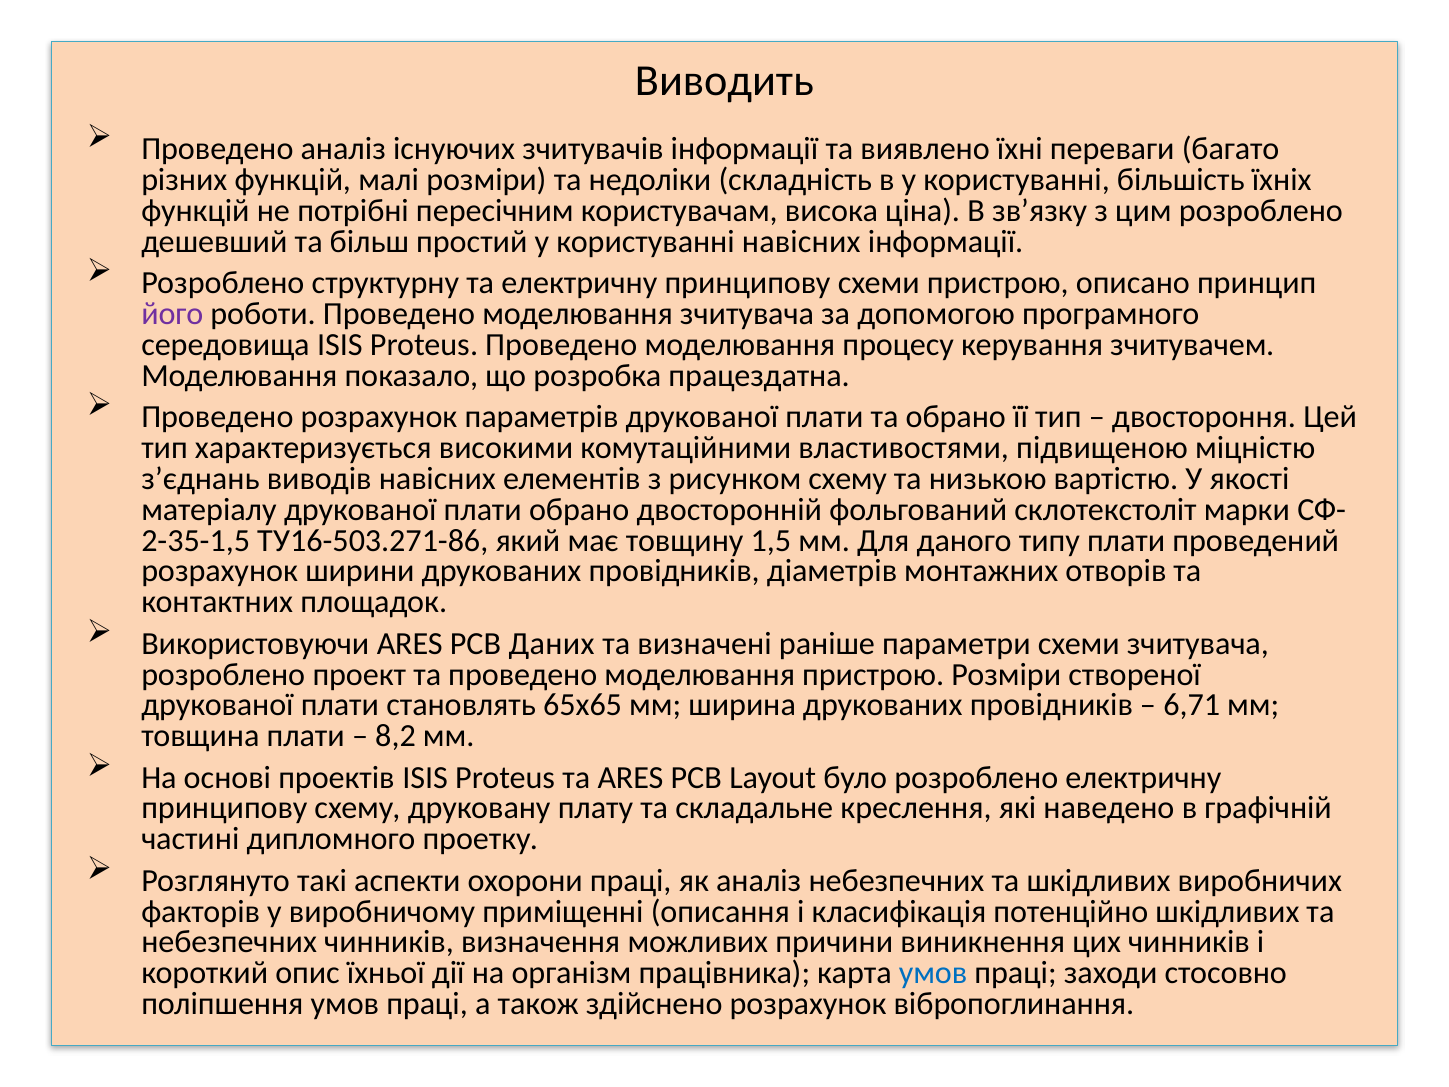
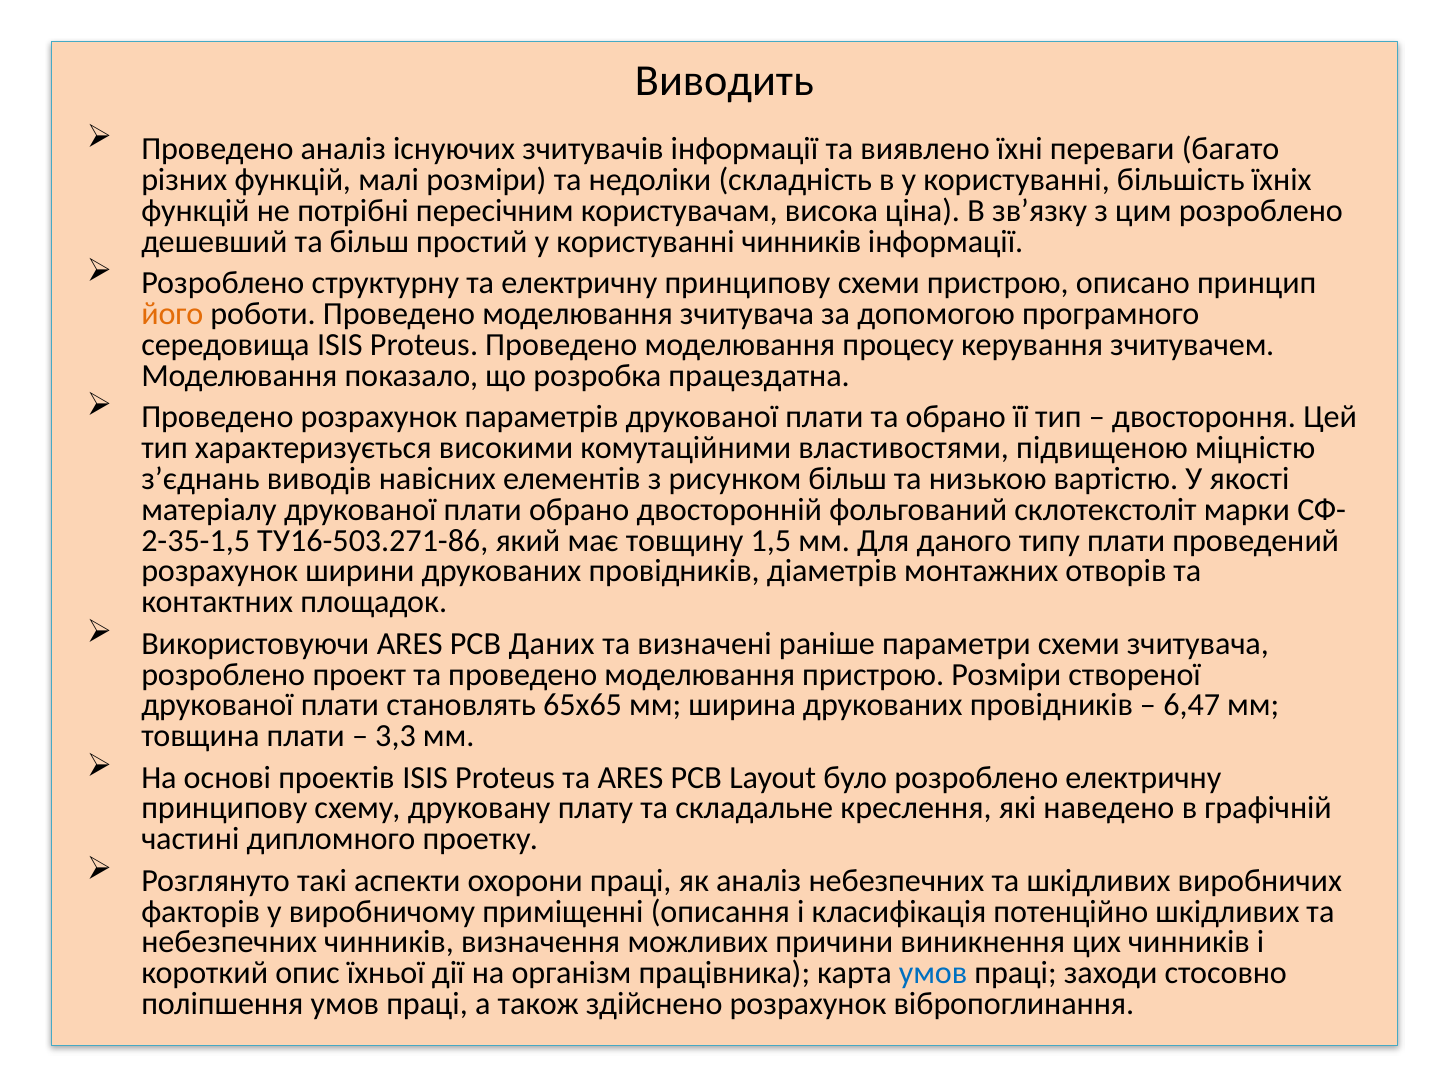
користуванні навісних: навісних -> чинників (801, 241)
його colour: purple -> orange (172, 314)
рисунком схему: схему -> більш (848, 478)
6,71: 6,71 -> 6,47 (1192, 705)
8,2: 8,2 -> 3,3 (396, 736)
